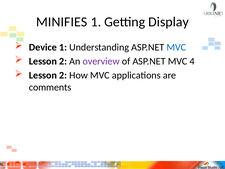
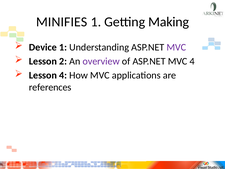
Display: Display -> Making (169, 22)
MVC colour: blue -> purple (176, 47)
2: 2 -> 4 (63, 75)
comments: comments -> references (50, 87)
